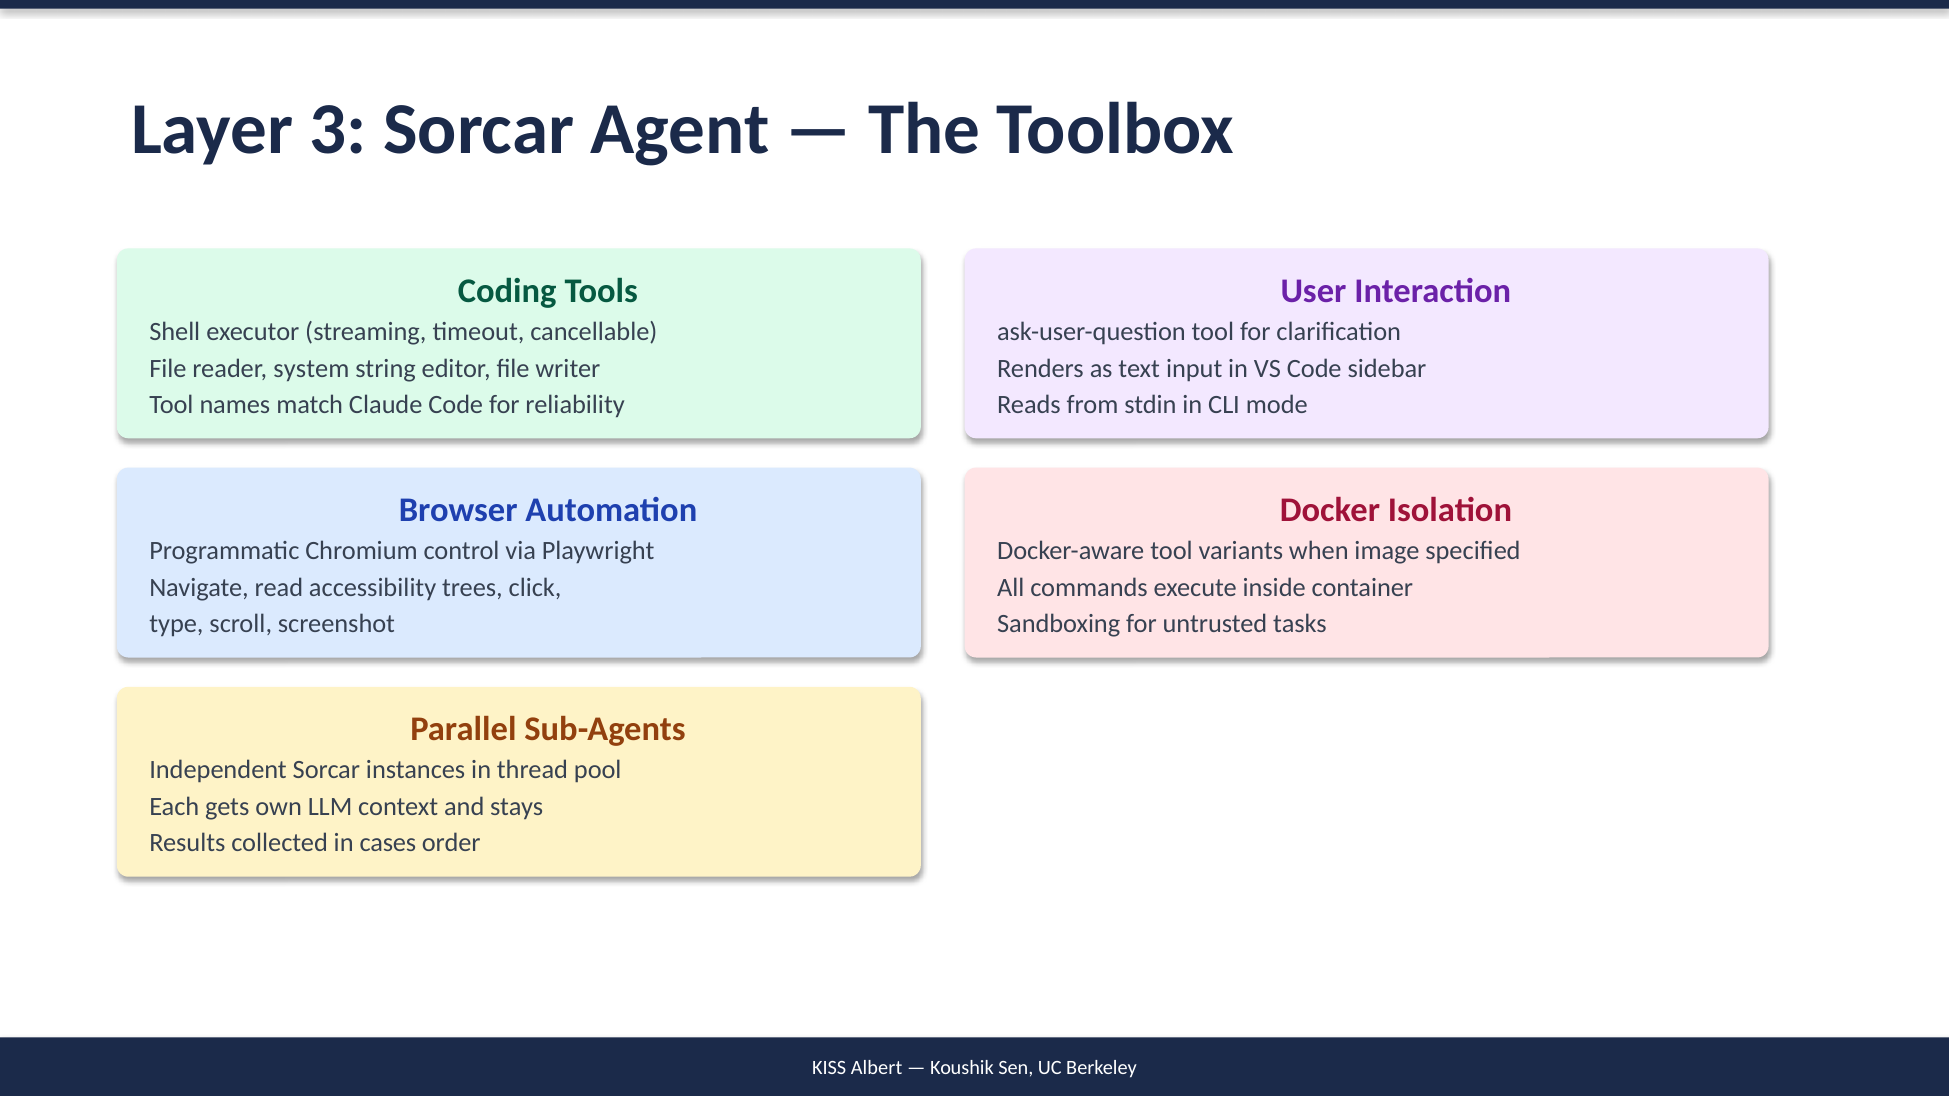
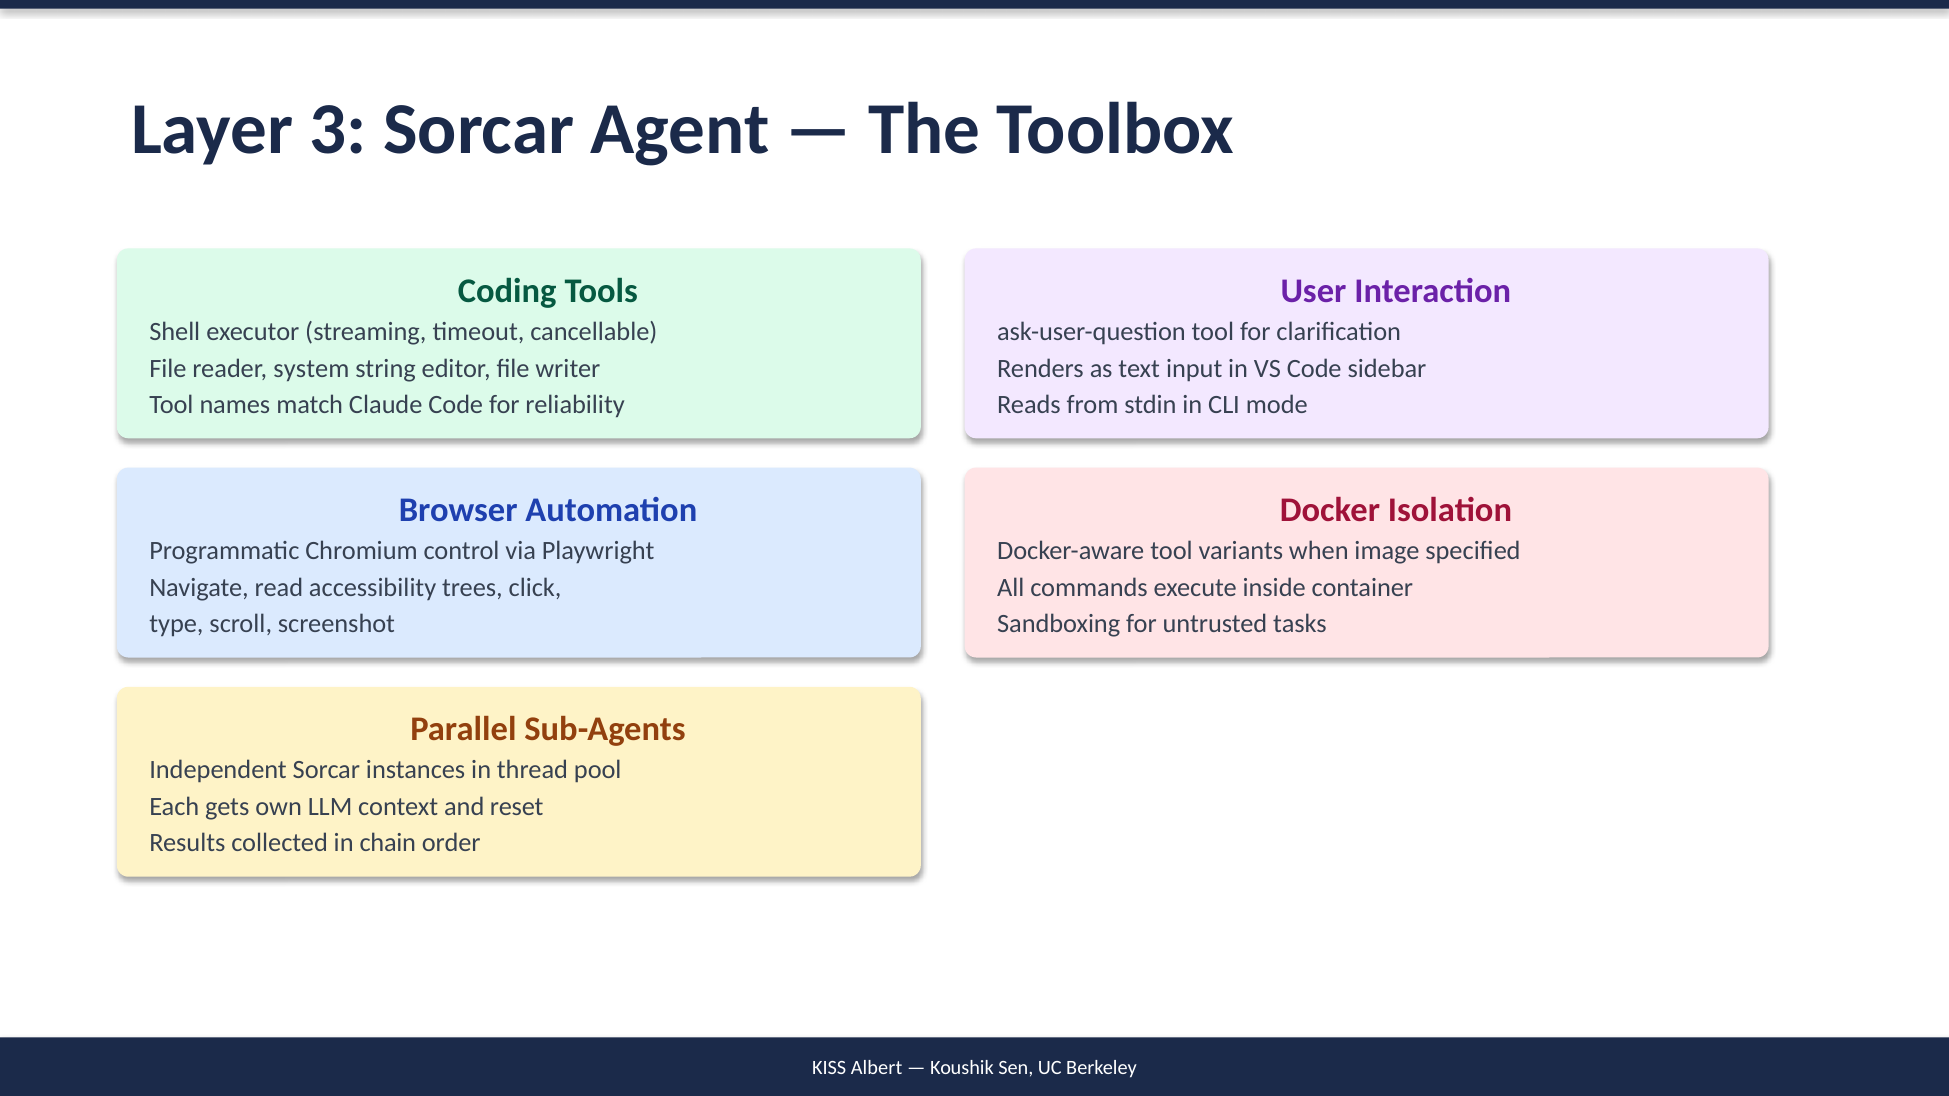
stays: stays -> reset (517, 807)
cases: cases -> chain (388, 843)
